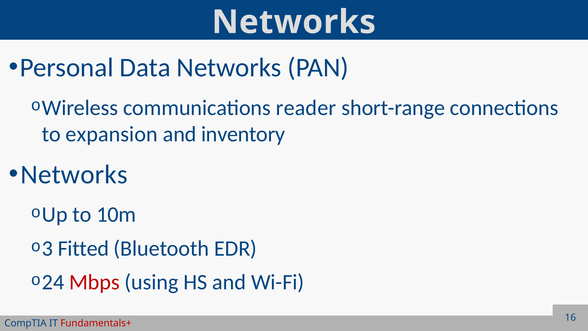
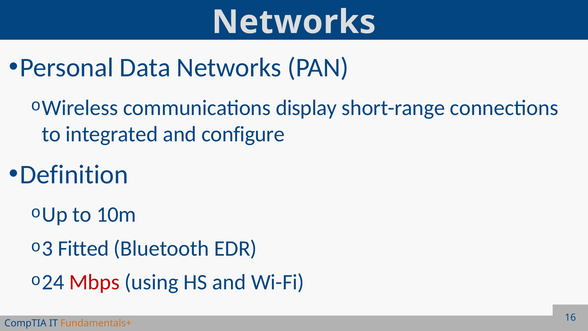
reader: reader -> display (306, 108)
expansion: expansion -> integrated (112, 134)
inventory: inventory -> configure (243, 134)
Networks: Networks -> Definition (74, 174)
Fundamentals+ colour: red -> orange (96, 323)
